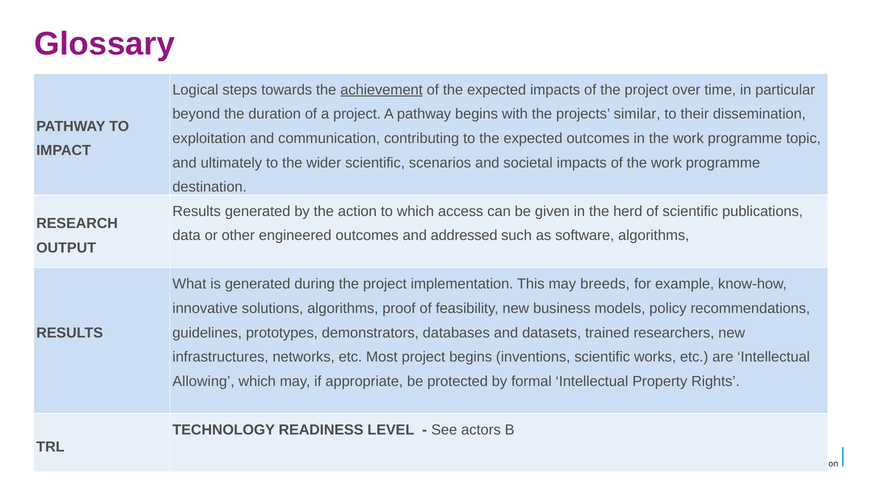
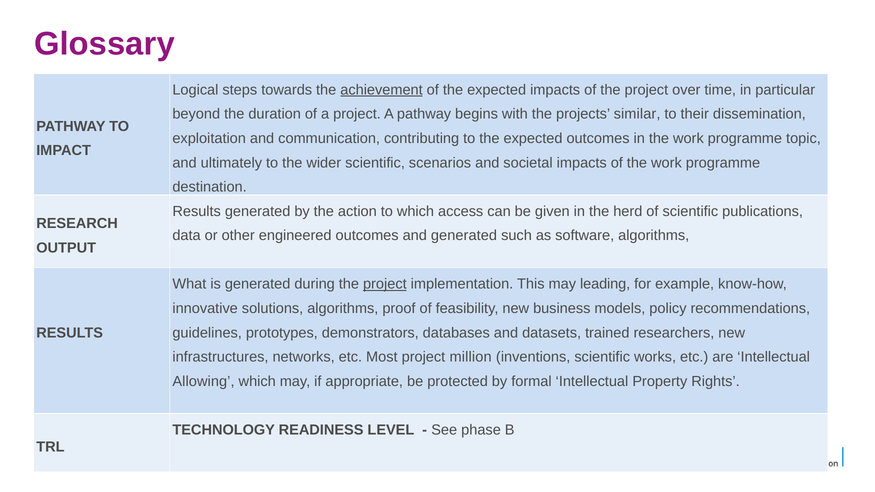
and addressed: addressed -> generated (464, 236)
project underline: none -> present (385, 284)
breeds: breeds -> leading (605, 284)
project begins: begins -> million (471, 357)
actors: actors -> phase (481, 430)
